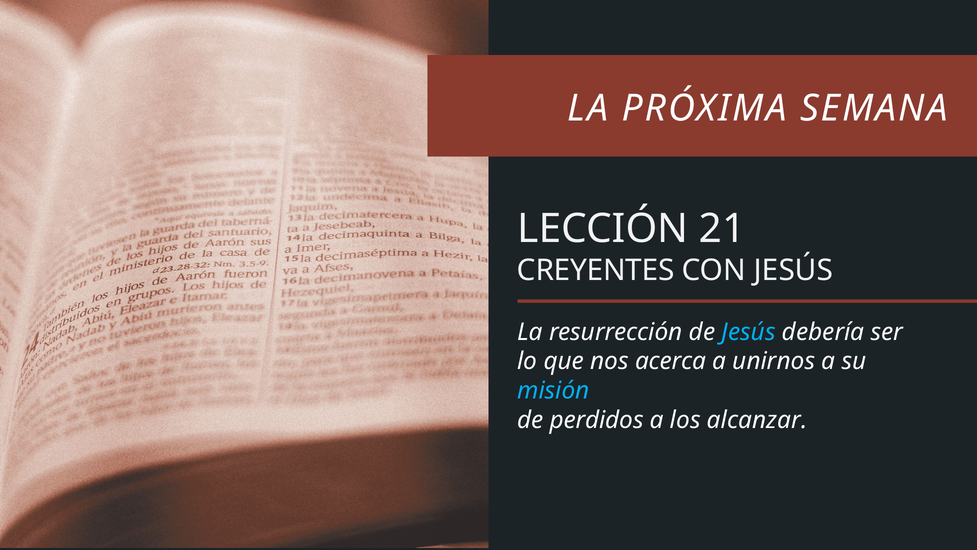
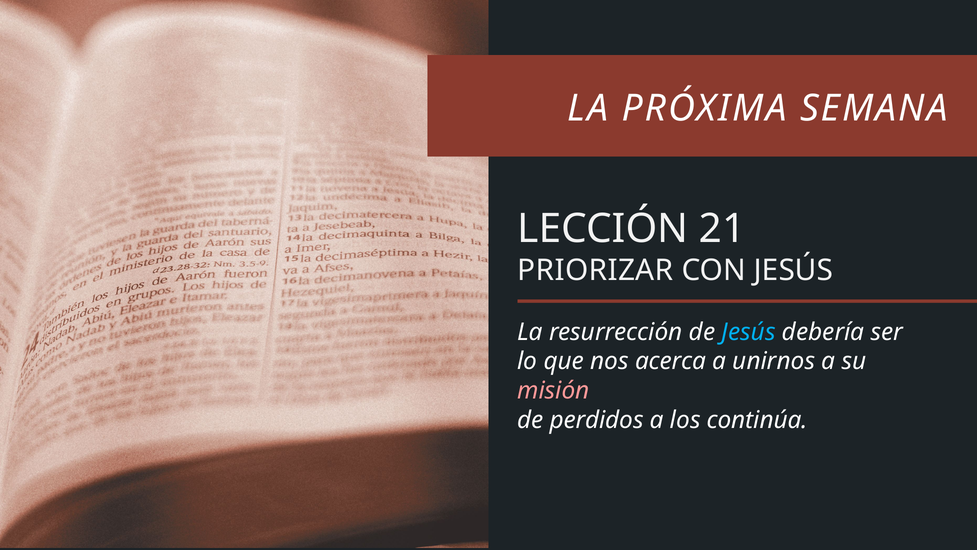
CREYENTES: CREYENTES -> PRIORIZAR (595, 270)
misión colour: light blue -> pink (553, 390)
alcanzar: alcanzar -> continúa (757, 420)
